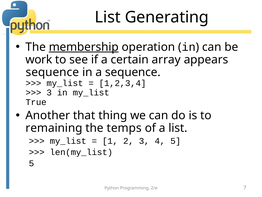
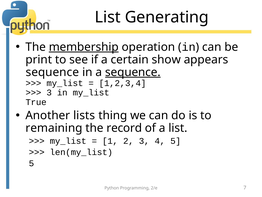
work: work -> print (39, 59)
array: array -> show (166, 59)
sequence underline: none -> present (133, 72)
that: that -> lists (84, 115)
temps: temps -> record (124, 128)
